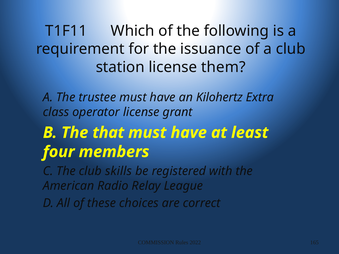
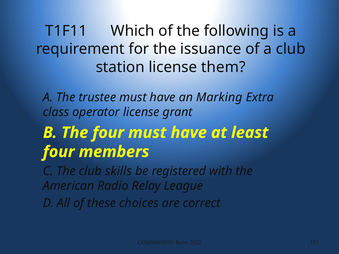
Kilohertz: Kilohertz -> Marking (219, 97)
The that: that -> four (108, 133)
